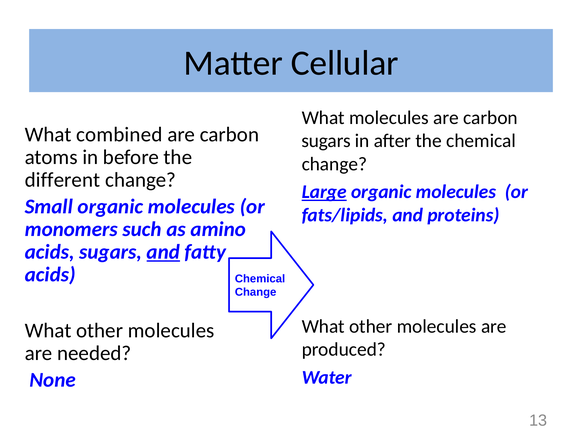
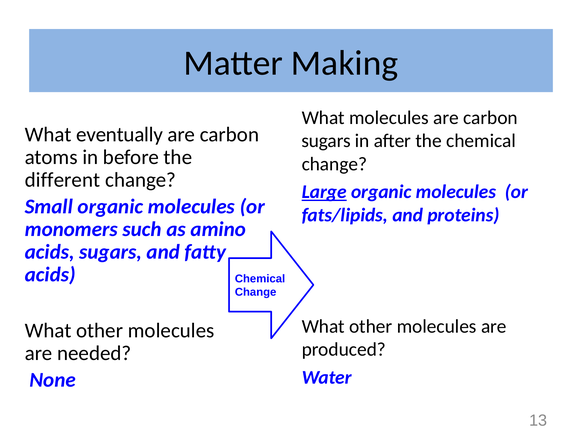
Cellular: Cellular -> Making (345, 63)
combined: combined -> eventually (120, 135)
and underline: present -> none (163, 252)
